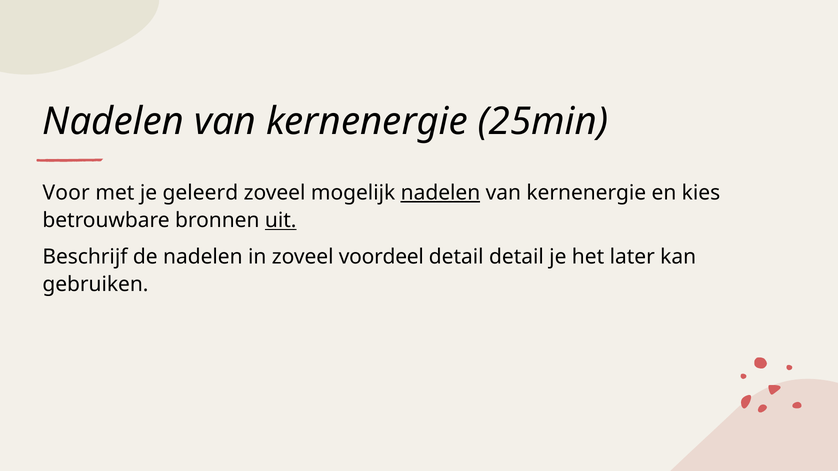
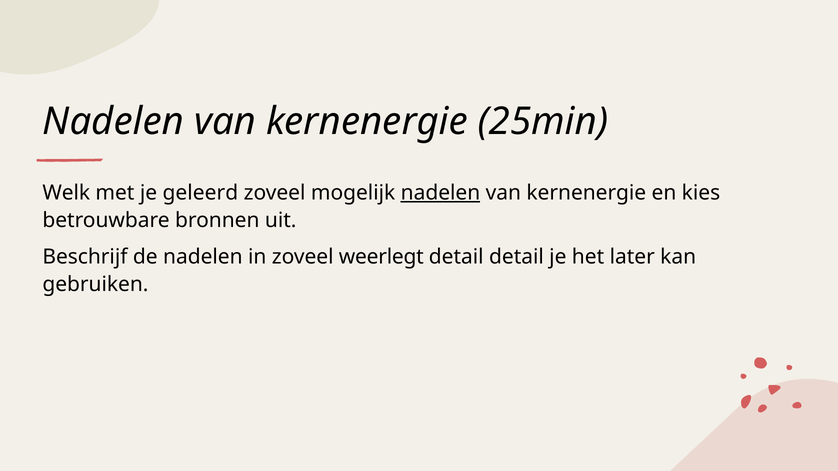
Voor: Voor -> Welk (66, 193)
uit underline: present -> none (281, 221)
voordeel: voordeel -> weerlegt (381, 257)
